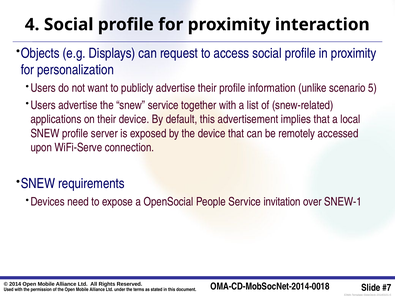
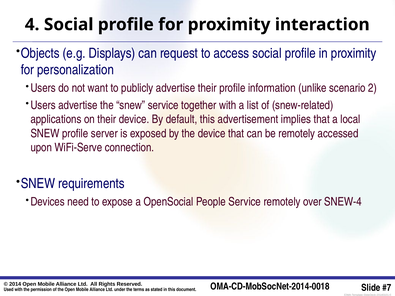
5: 5 -> 2 (373, 88)
Service invitation: invitation -> remotely (282, 202)
SNEW-1: SNEW-1 -> SNEW-4 (343, 202)
